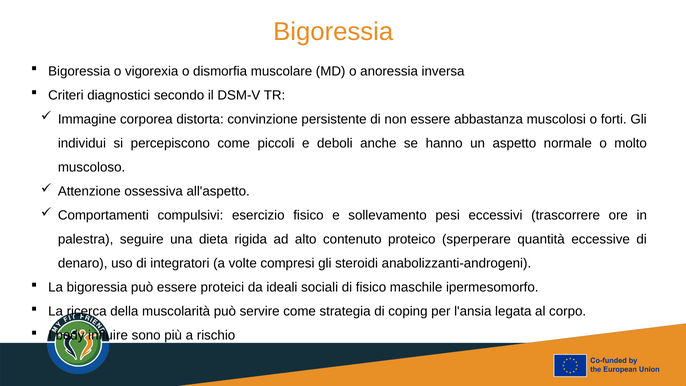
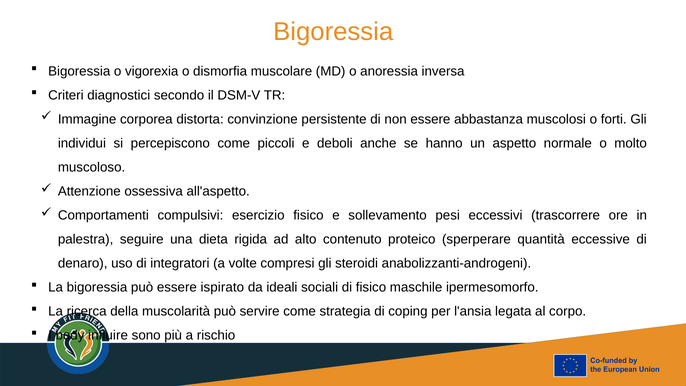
proteici: proteici -> ispirato (222, 287)
